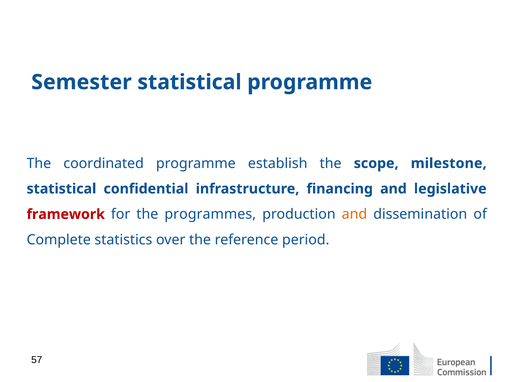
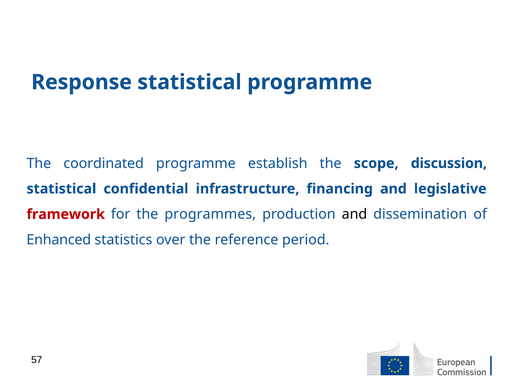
Semester: Semester -> Response (82, 82)
milestone: milestone -> discussion (449, 164)
and colour: orange -> black (354, 215)
Complete: Complete -> Enhanced (59, 240)
